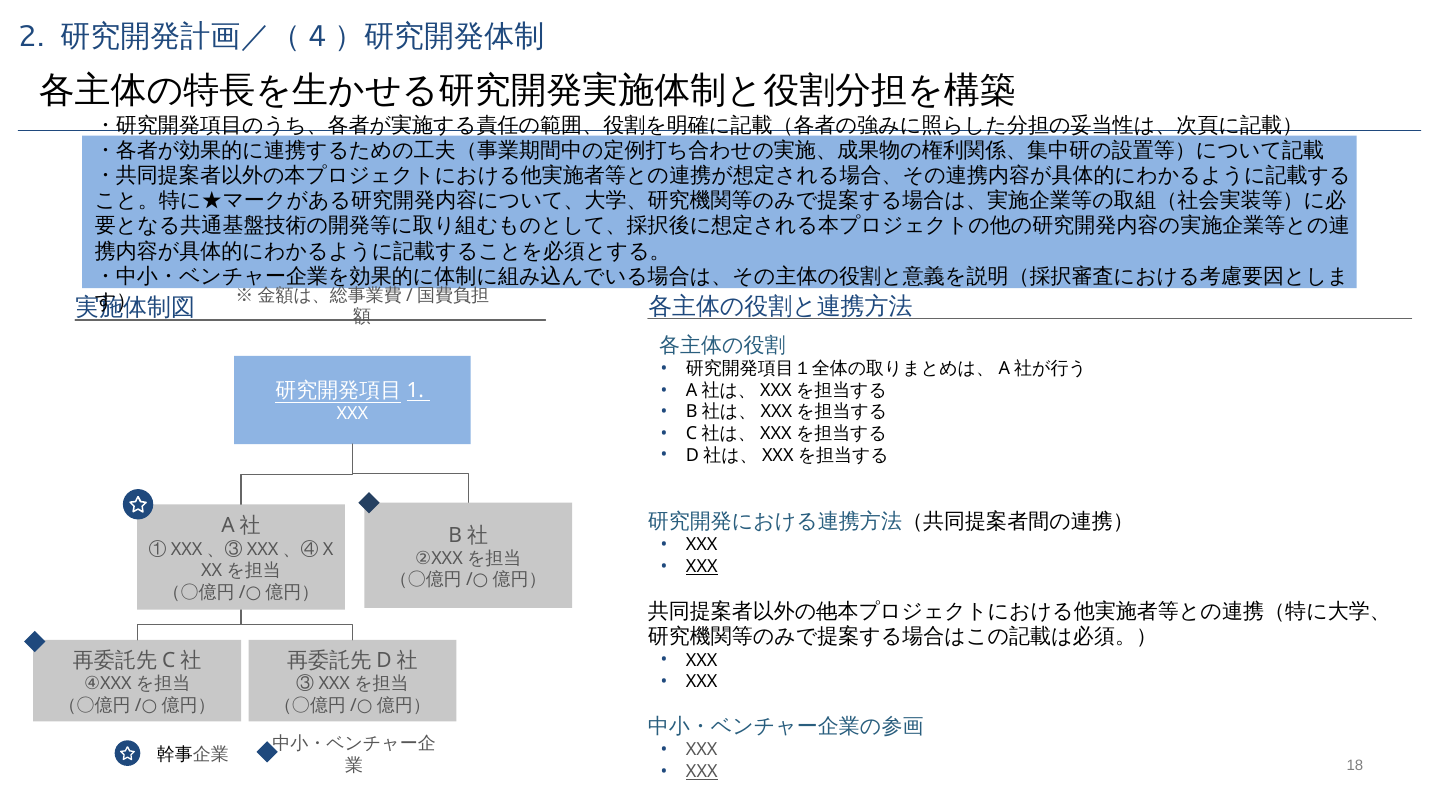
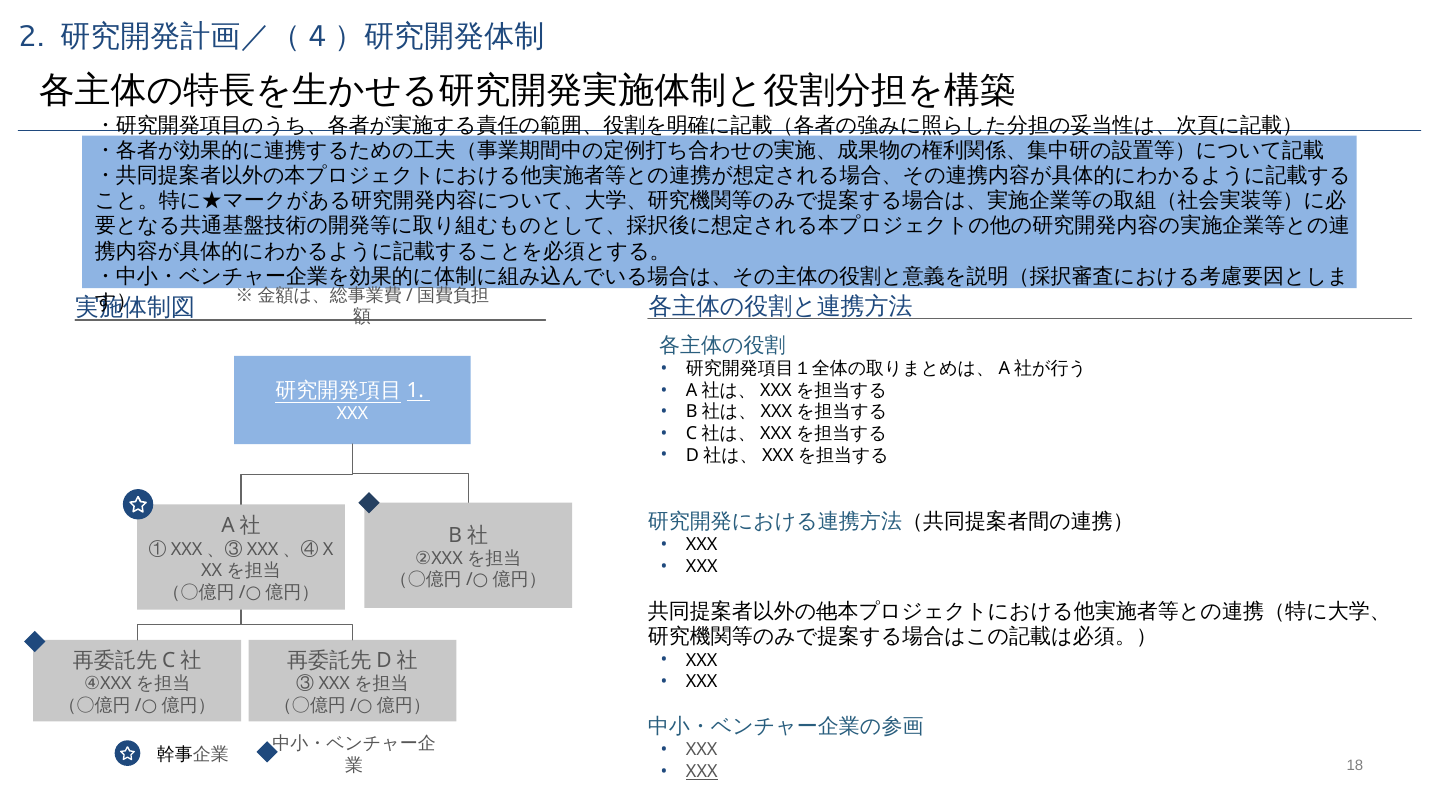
XXX underline: present -> none (702, 567)
